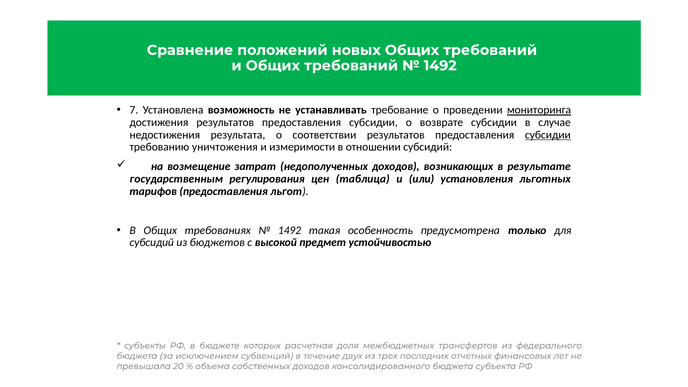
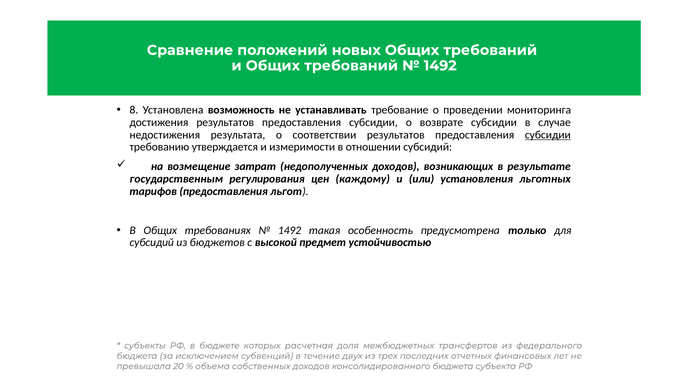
7: 7 -> 8 (134, 110)
мониторинга underline: present -> none (539, 110)
уничтожения: уничтожения -> утверждается (225, 147)
таблица: таблица -> каждому (363, 179)
